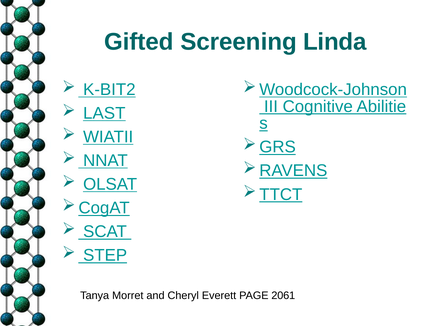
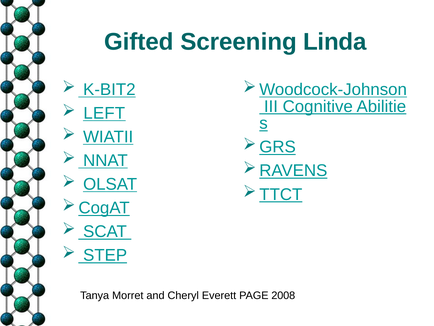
LAST: LAST -> LEFT (104, 113)
2061: 2061 -> 2008 (283, 295)
